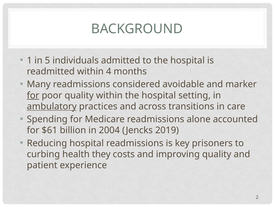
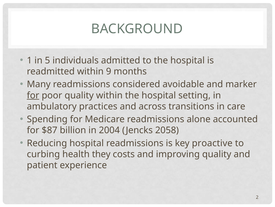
4: 4 -> 9 (109, 71)
ambulatory underline: present -> none (52, 106)
$61: $61 -> $87 (50, 130)
2019: 2019 -> 2058 (167, 130)
prisoners: prisoners -> proactive (212, 143)
